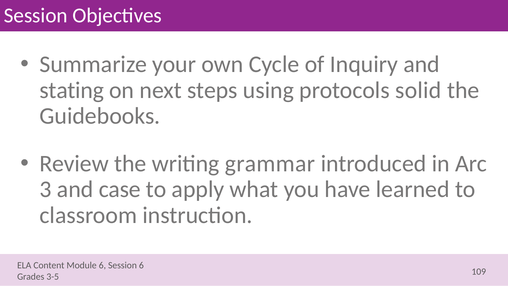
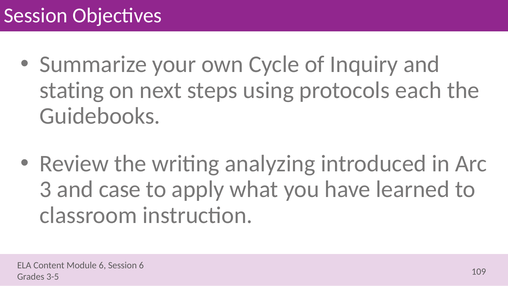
solid: solid -> each (418, 90)
grammar: grammar -> analyzing (270, 164)
